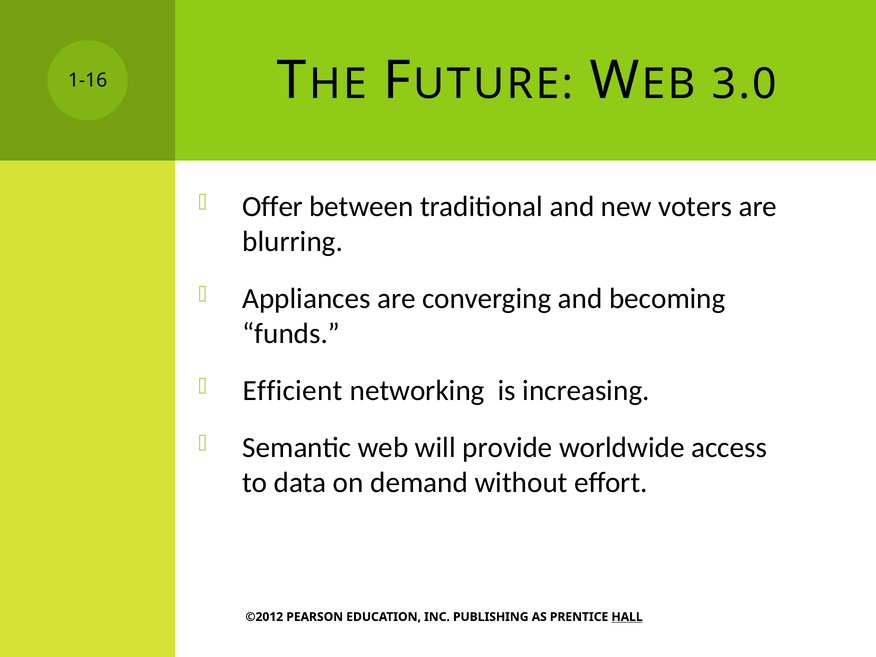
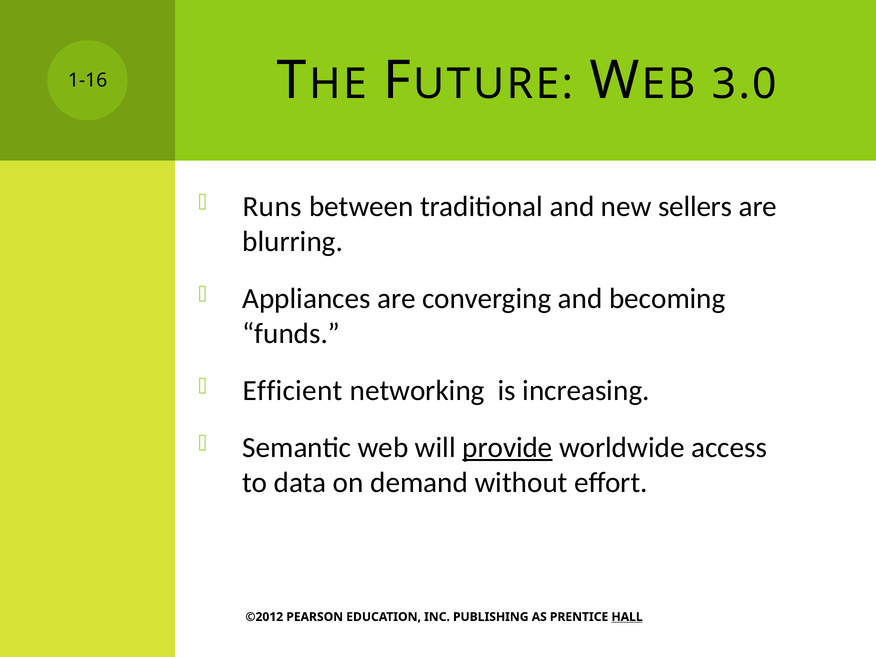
Offer: Offer -> Runs (272, 206)
voters: voters -> sellers (695, 206)
provide underline: none -> present (507, 447)
